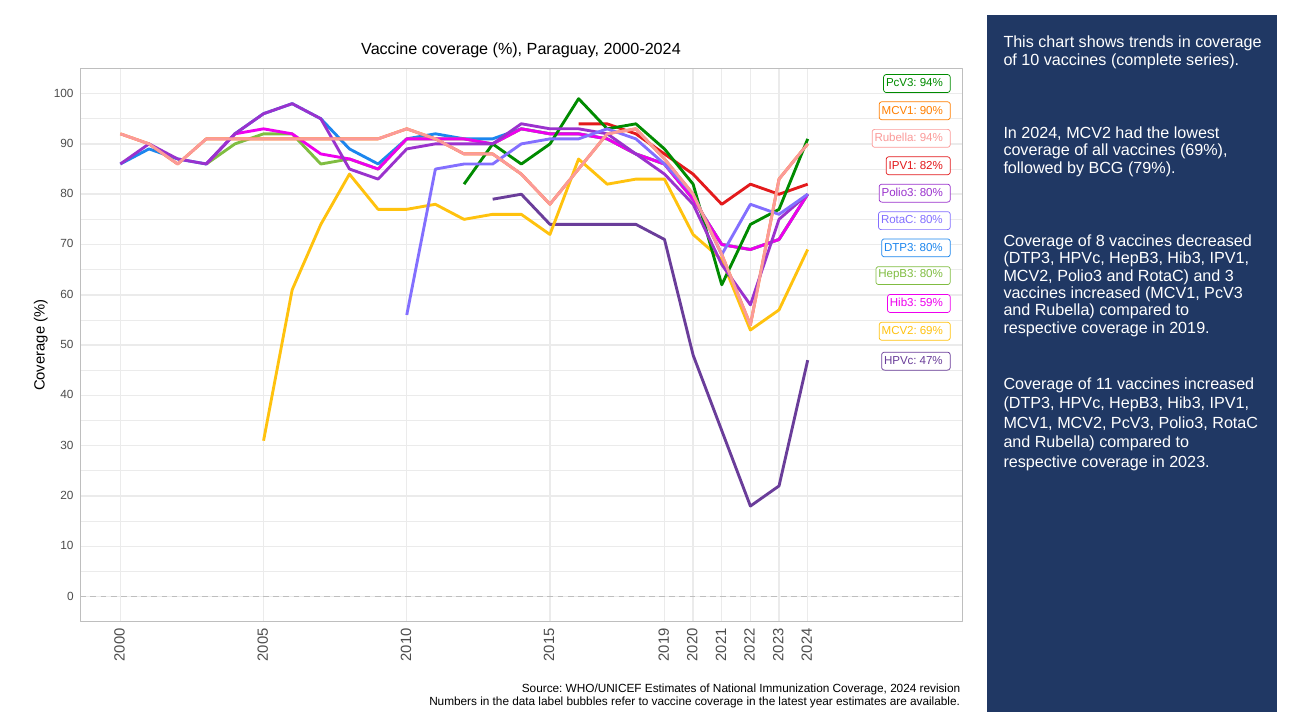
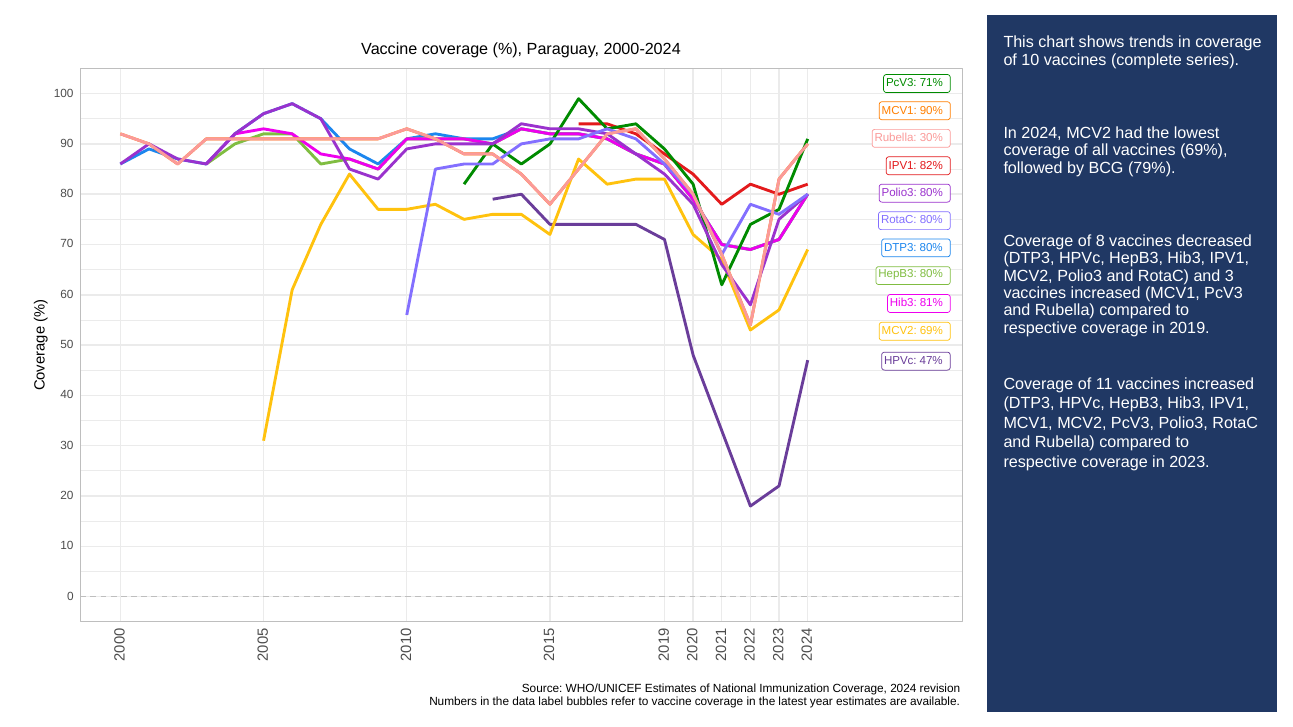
PcV3 94%: 94% -> 71% (931, 83)
Rubella 94%: 94% -> 30% (931, 138)
59%: 59% -> 81% (931, 303)
